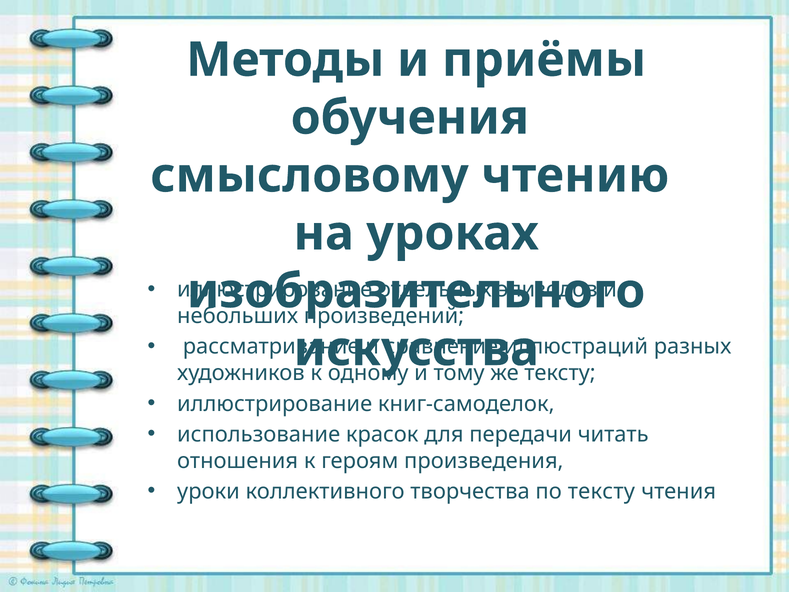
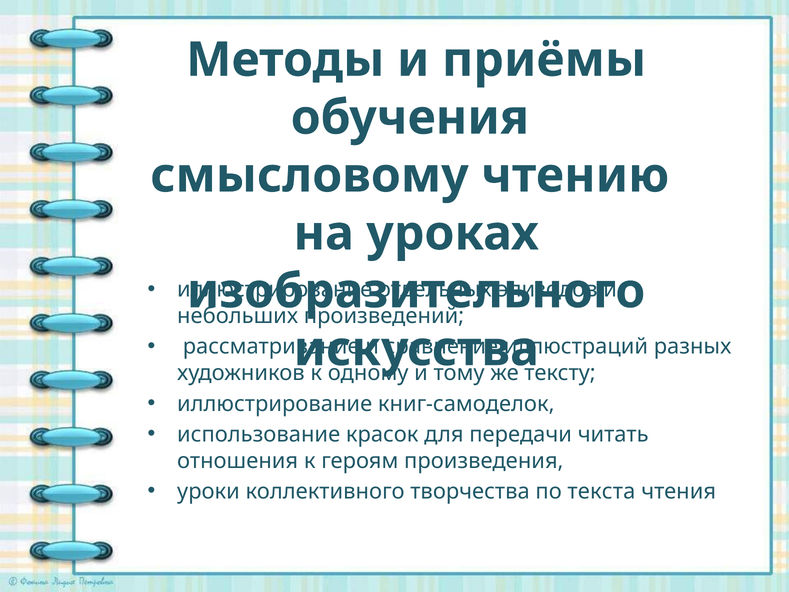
по тексту: тексту -> текста (601, 491)
